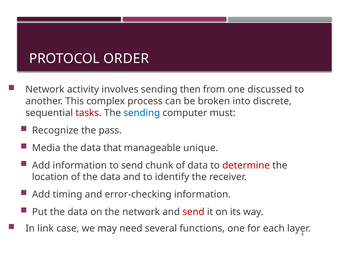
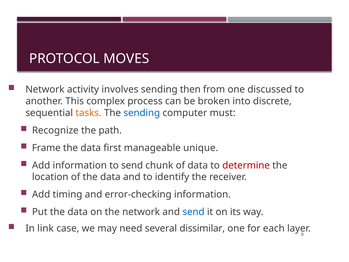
ORDER: ORDER -> MOVES (126, 59)
tasks colour: red -> orange (89, 113)
pass: pass -> path (110, 130)
Media: Media -> Frame (46, 148)
that: that -> first (112, 148)
send colour: red -> blue (193, 212)
functions: functions -> dissimilar (202, 228)
